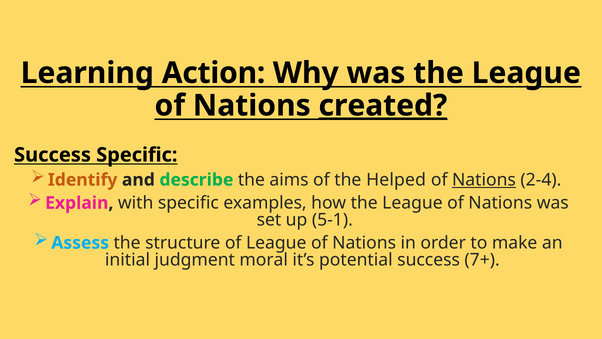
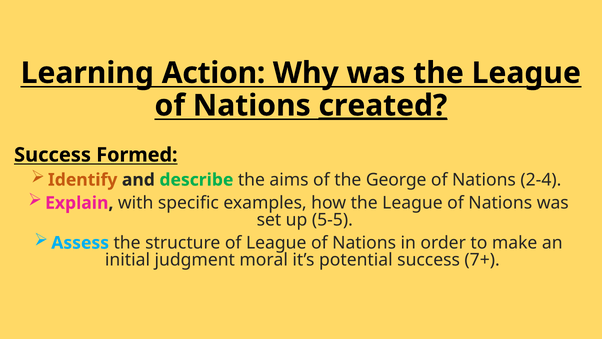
Success Specific: Specific -> Formed (137, 155)
Helped: Helped -> George (396, 180)
Nations underline: present -> none (484, 180)
5-1: 5-1 -> 5-5 (332, 220)
